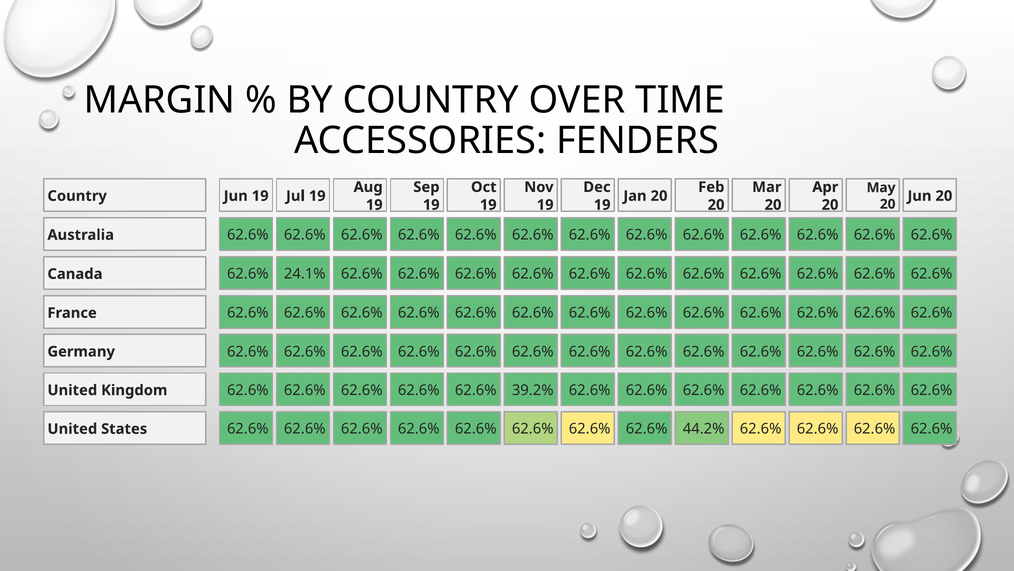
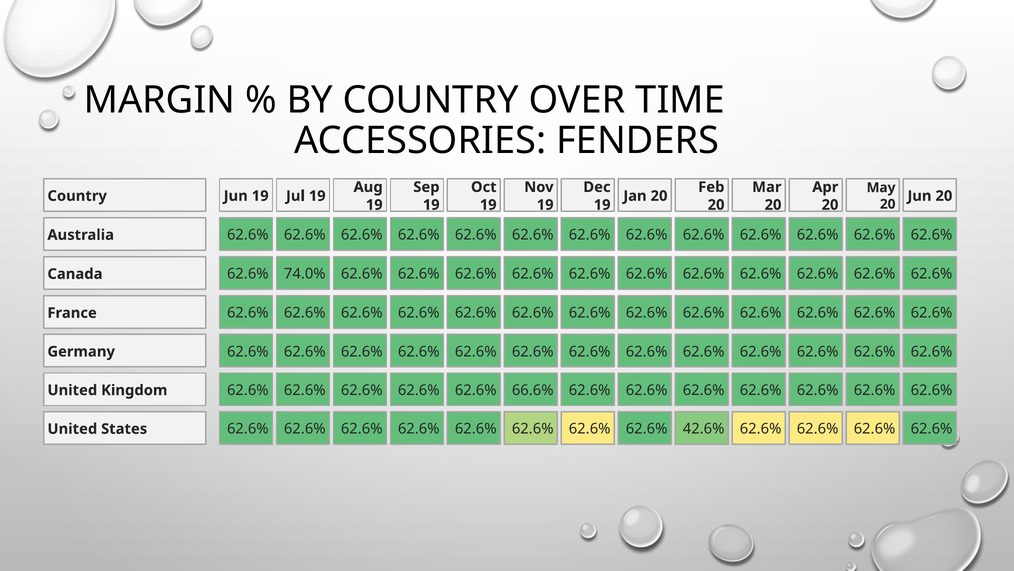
24.1%: 24.1% -> 74.0% (305, 274)
39.2%: 39.2% -> 66.6% (533, 390)
44.2%: 44.2% -> 42.6% (704, 428)
